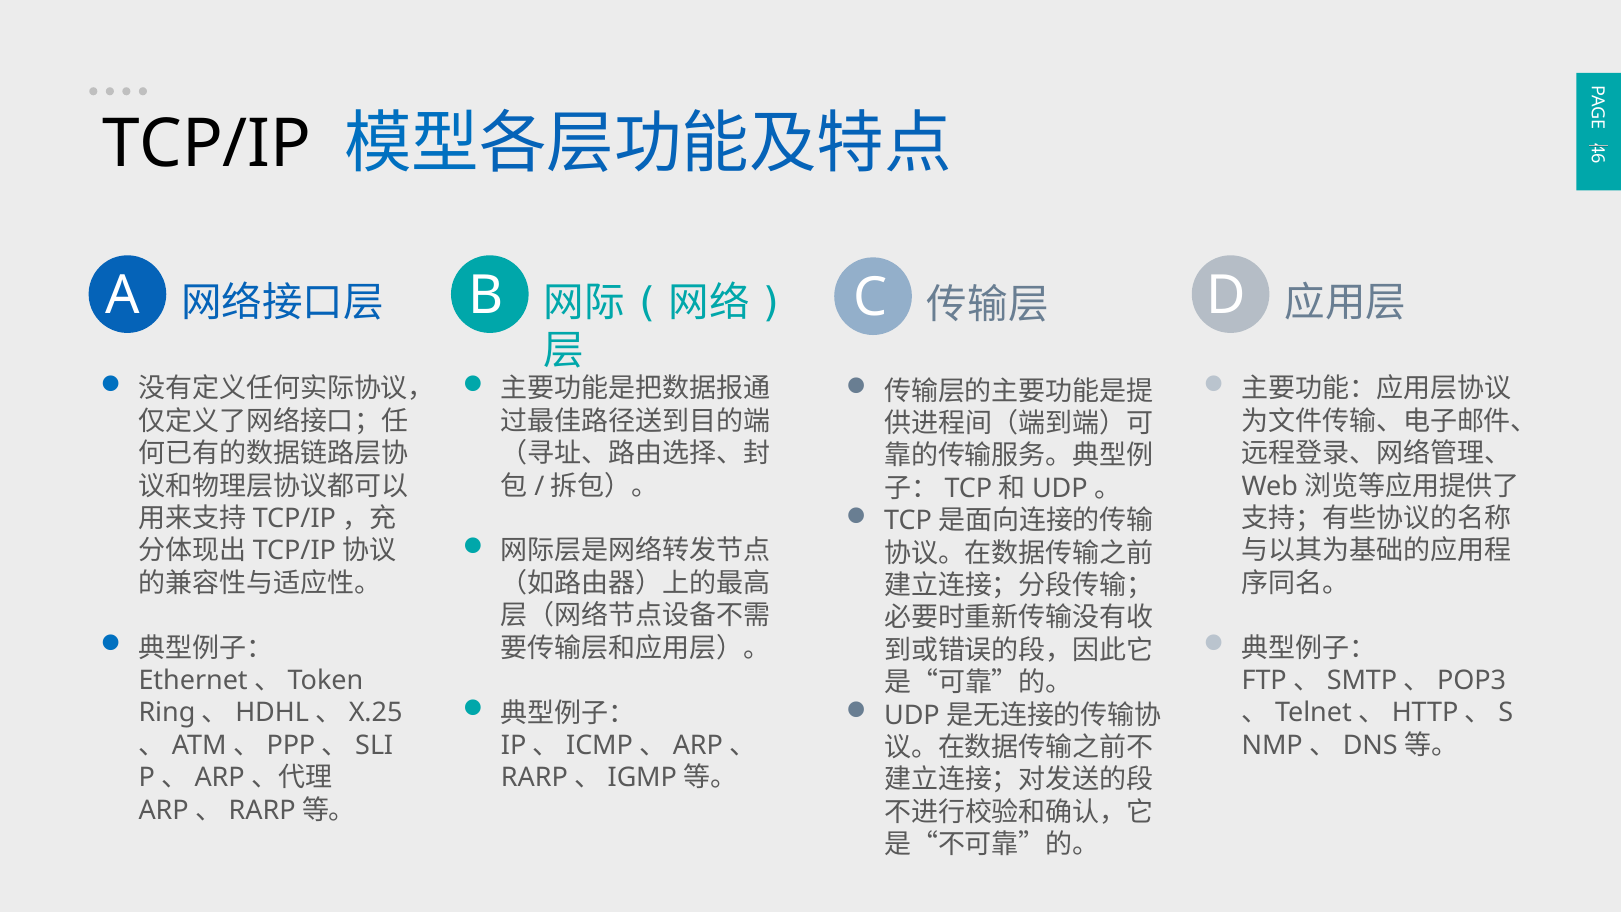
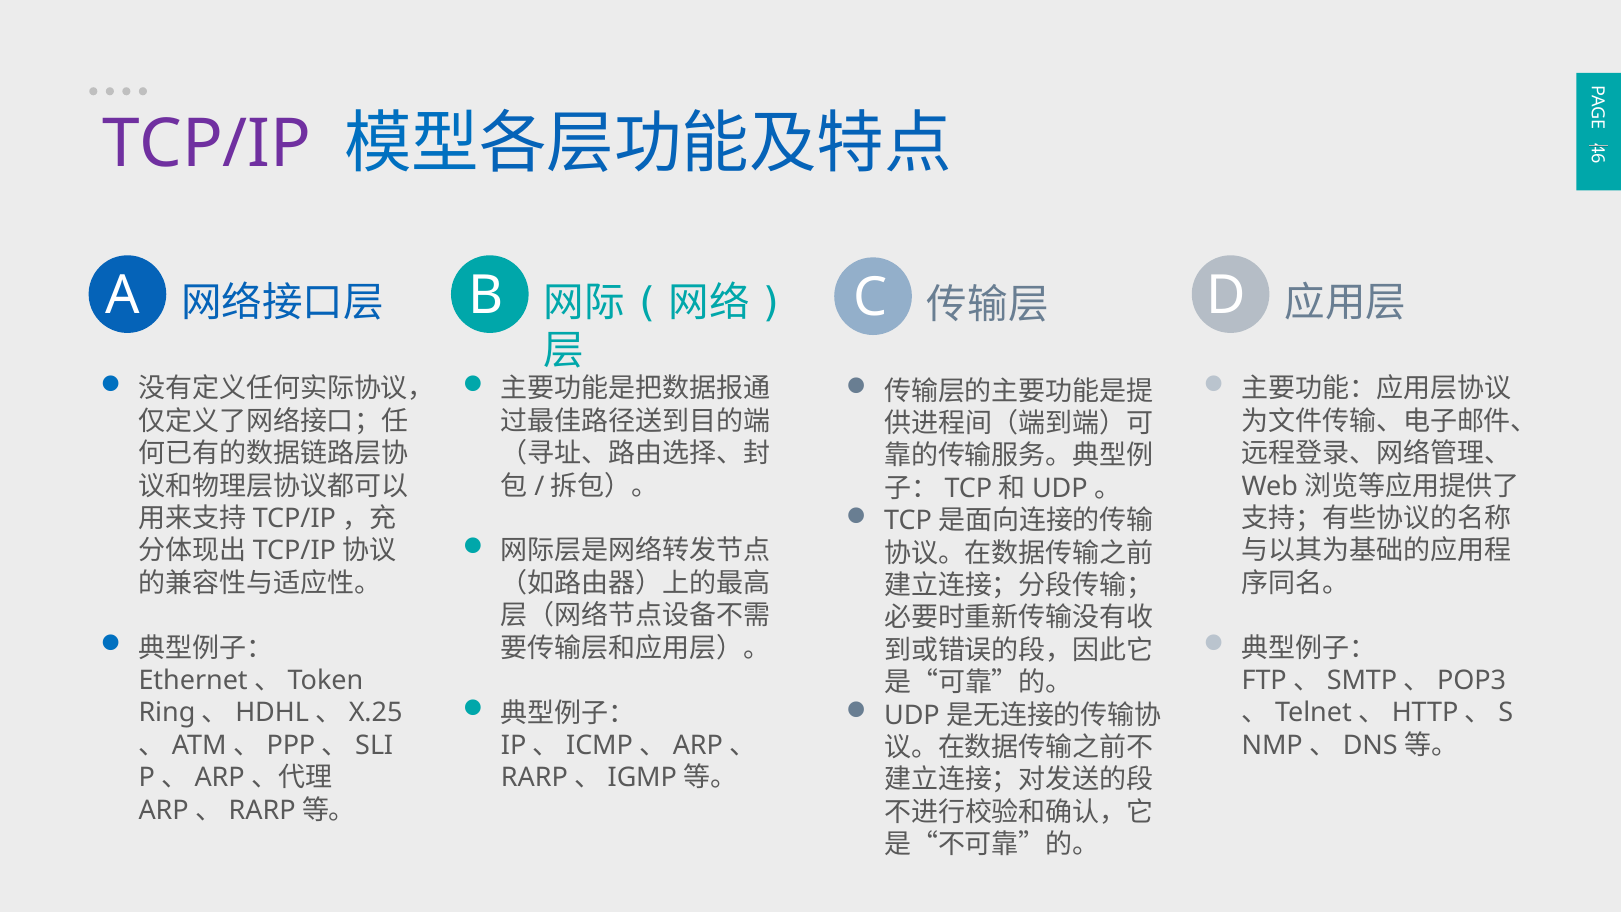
TCP/IP colour: black -> purple (207, 144)
